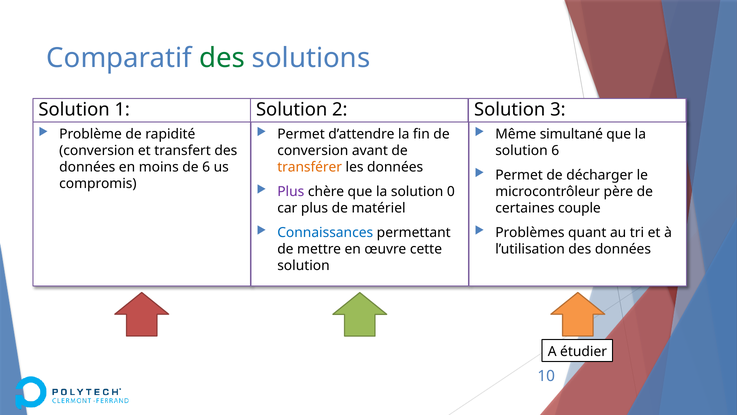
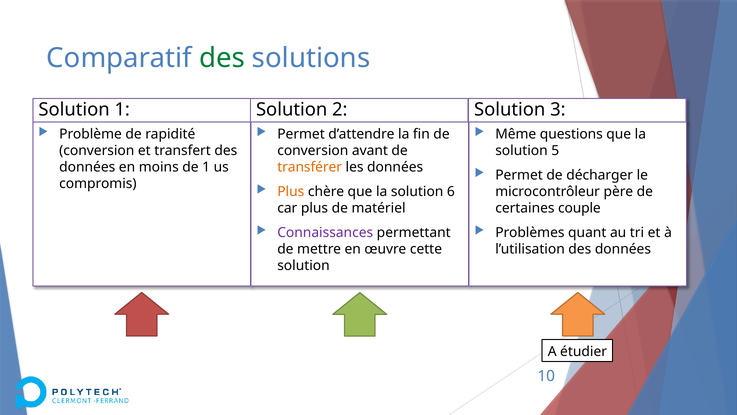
simultané: simultané -> questions (571, 134)
solution 6: 6 -> 5 (555, 151)
de 6: 6 -> 1 (206, 167)
Plus colour: purple -> orange (291, 191)
0: 0 -> 6 (451, 191)
Connaissances colour: blue -> purple (325, 232)
